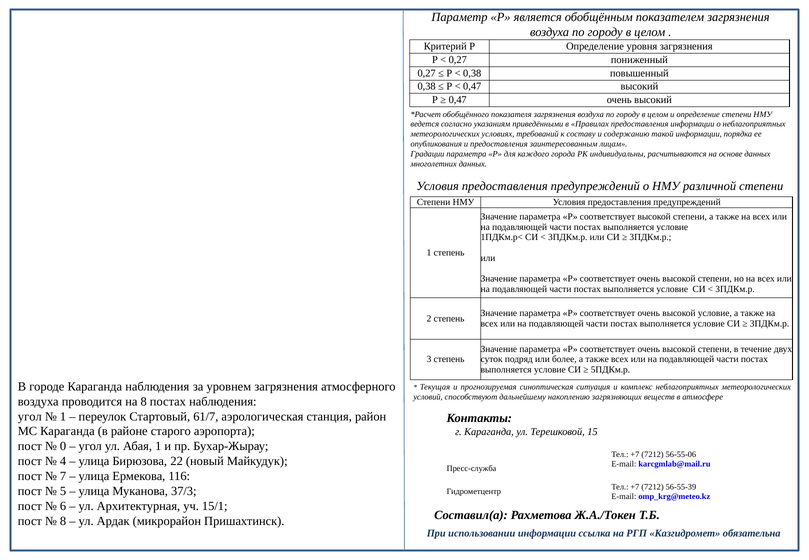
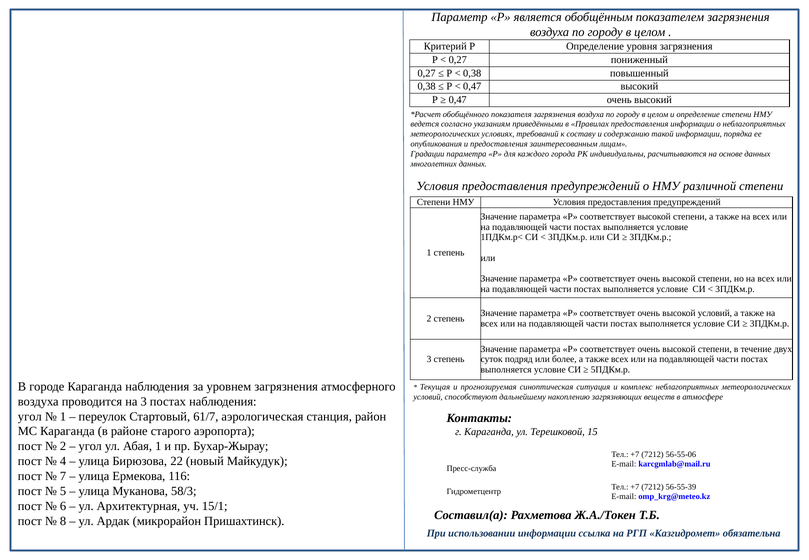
высокой условие: условие -> условий (715, 313)
на 8: 8 -> 3 (144, 402)
0: 0 -> 2 (63, 446)
37/3: 37/3 -> 58/3 (184, 491)
